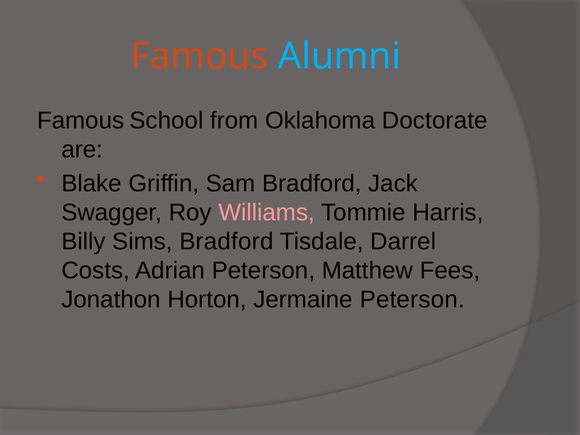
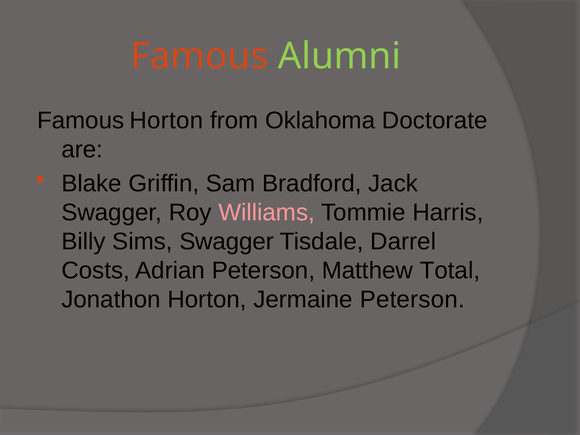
Alumni colour: light blue -> light green (339, 56)
Famous School: School -> Horton (166, 121)
Sims Bradford: Bradford -> Swagger (227, 241)
Fees: Fees -> Total (450, 270)
